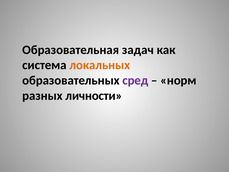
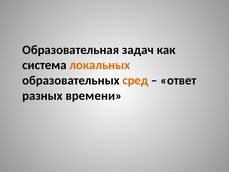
сред colour: purple -> orange (135, 80)
норм: норм -> ответ (178, 80)
личности: личности -> времени (94, 96)
